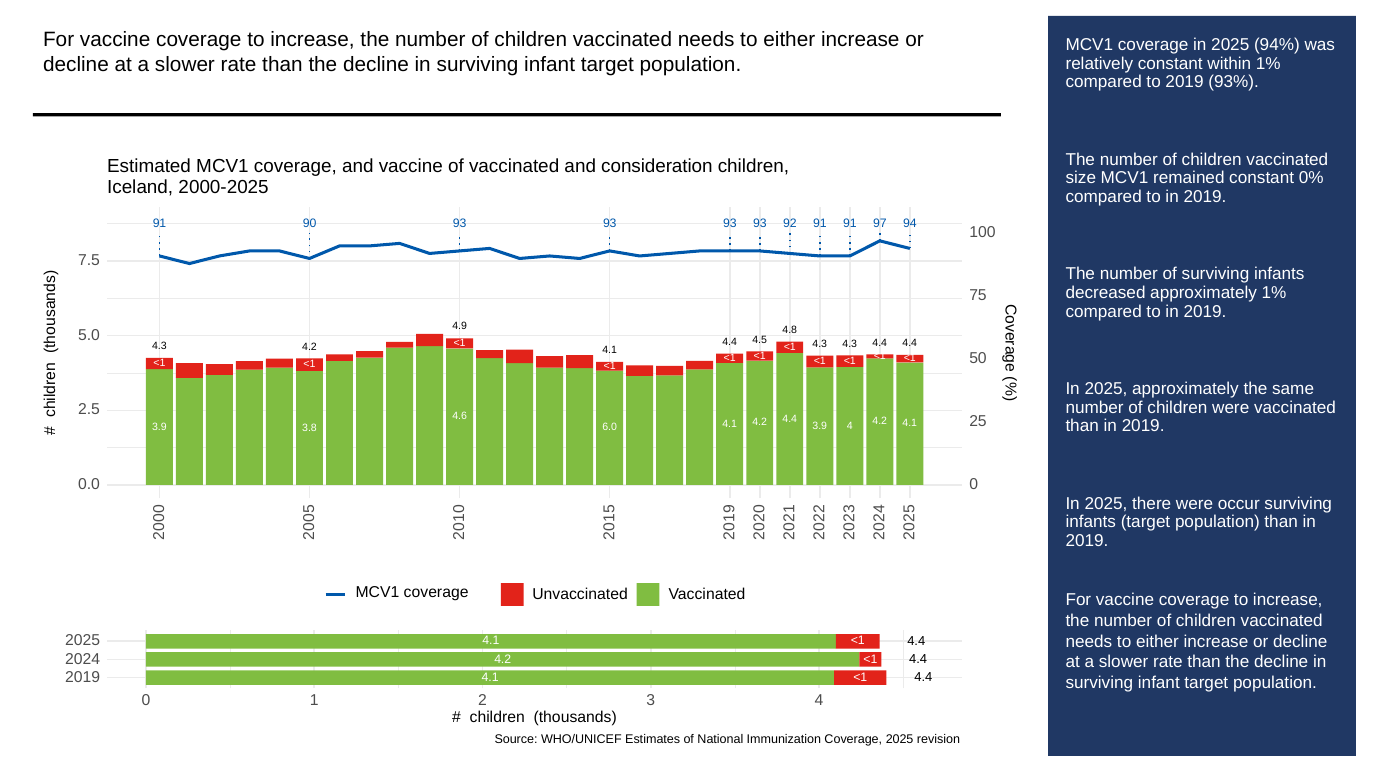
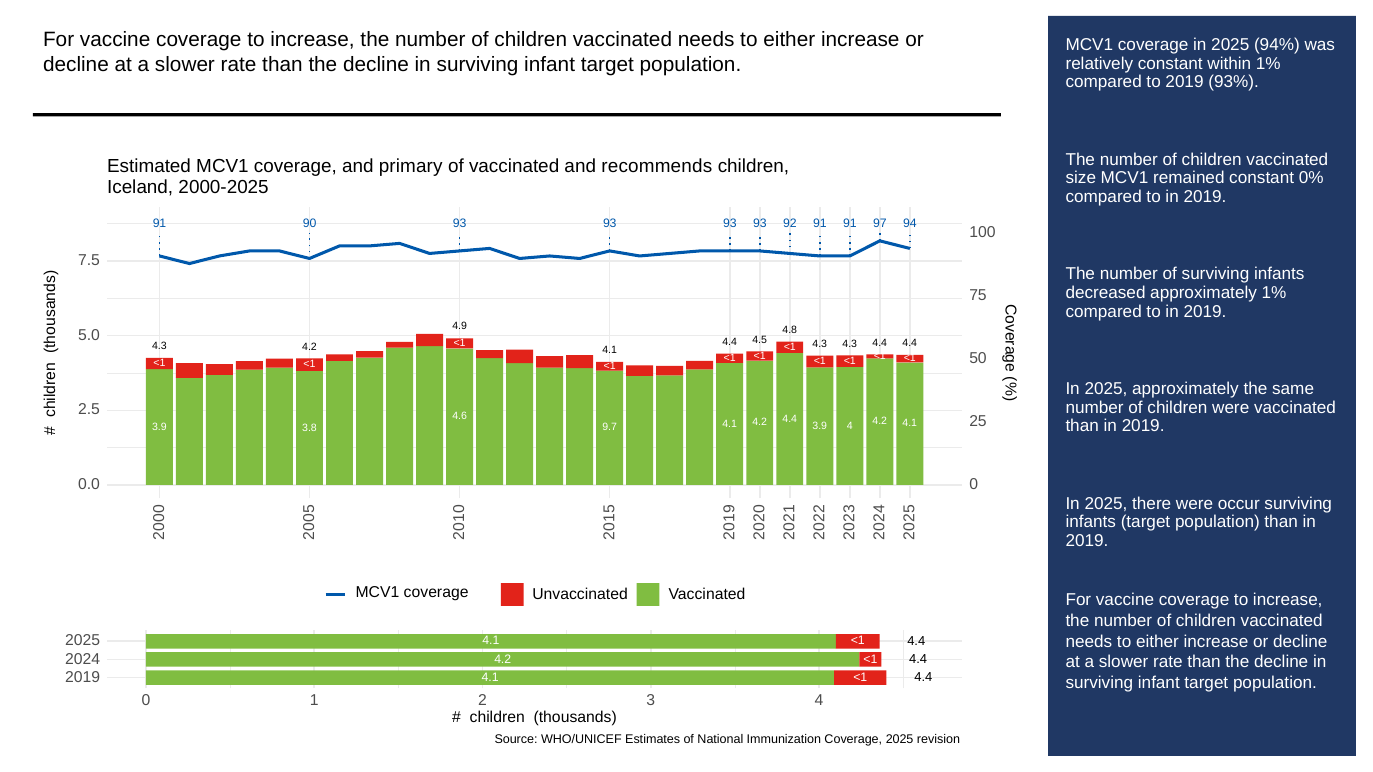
and vaccine: vaccine -> primary (411, 166)
consideration: consideration -> recommends (657, 166)
6.0: 6.0 -> 9.7 (610, 428)
